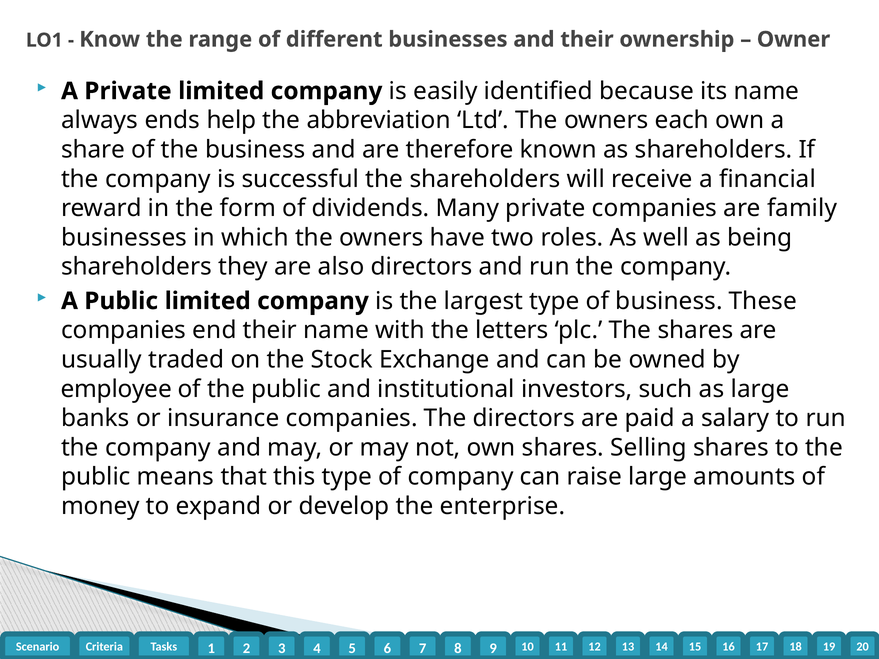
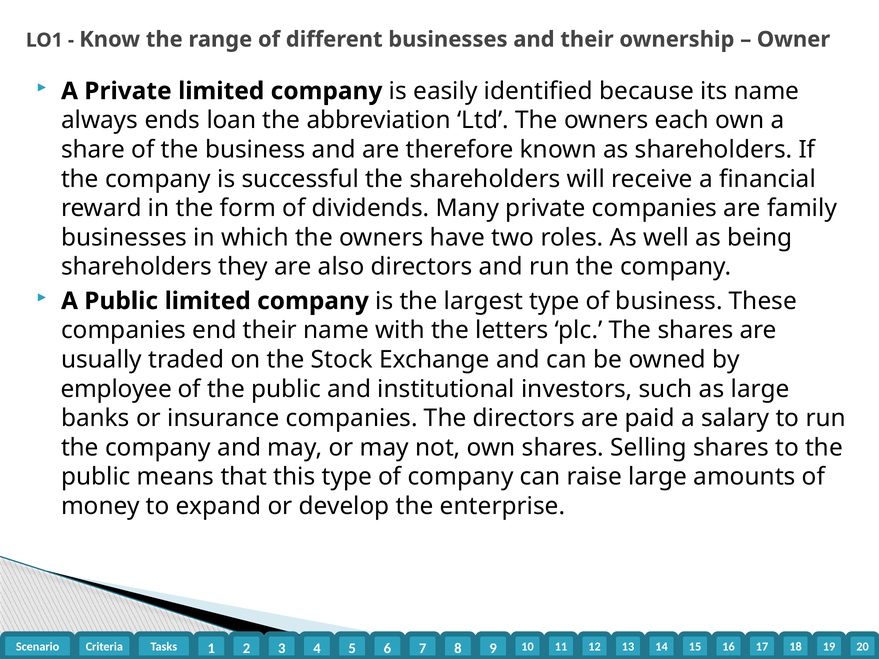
help: help -> loan (231, 120)
